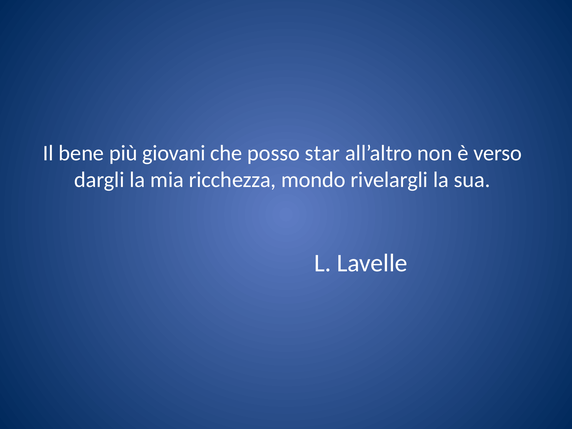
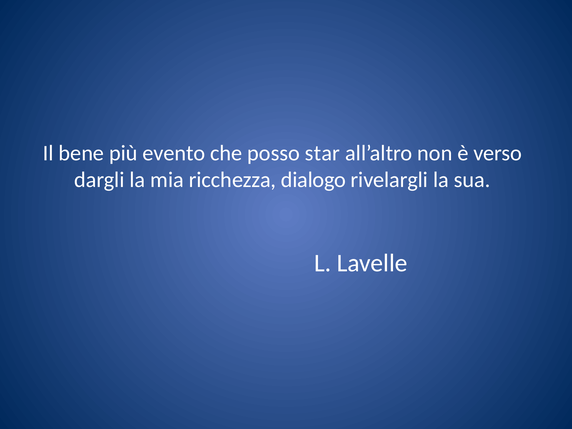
giovani: giovani -> evento (174, 153)
mondo: mondo -> dialogo (313, 180)
